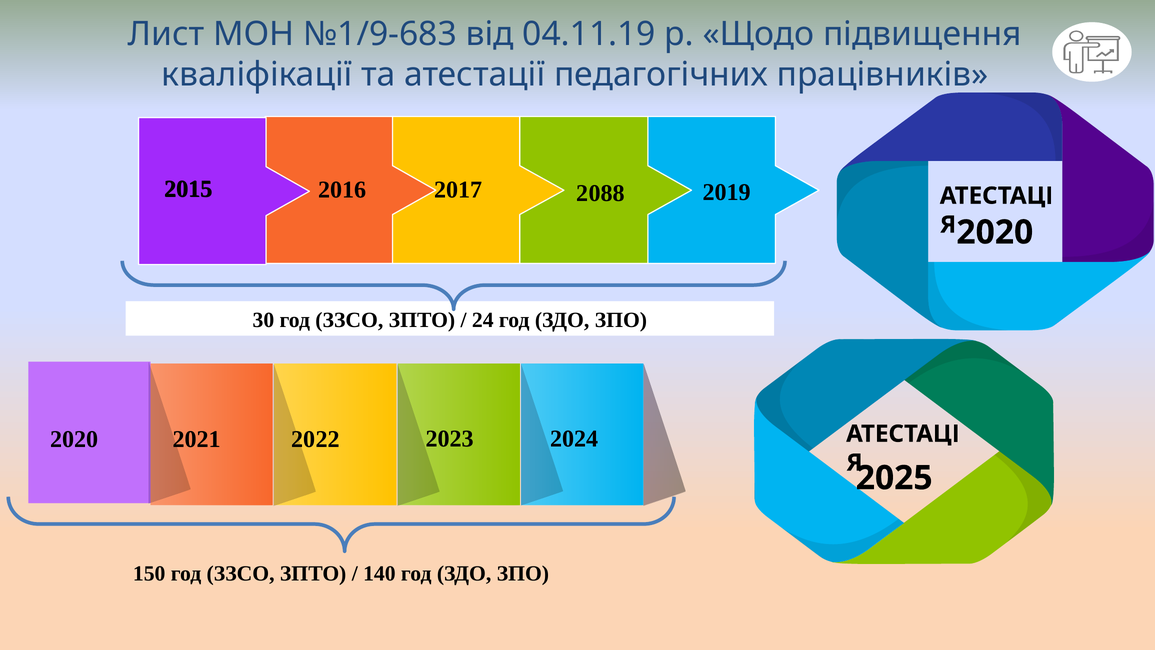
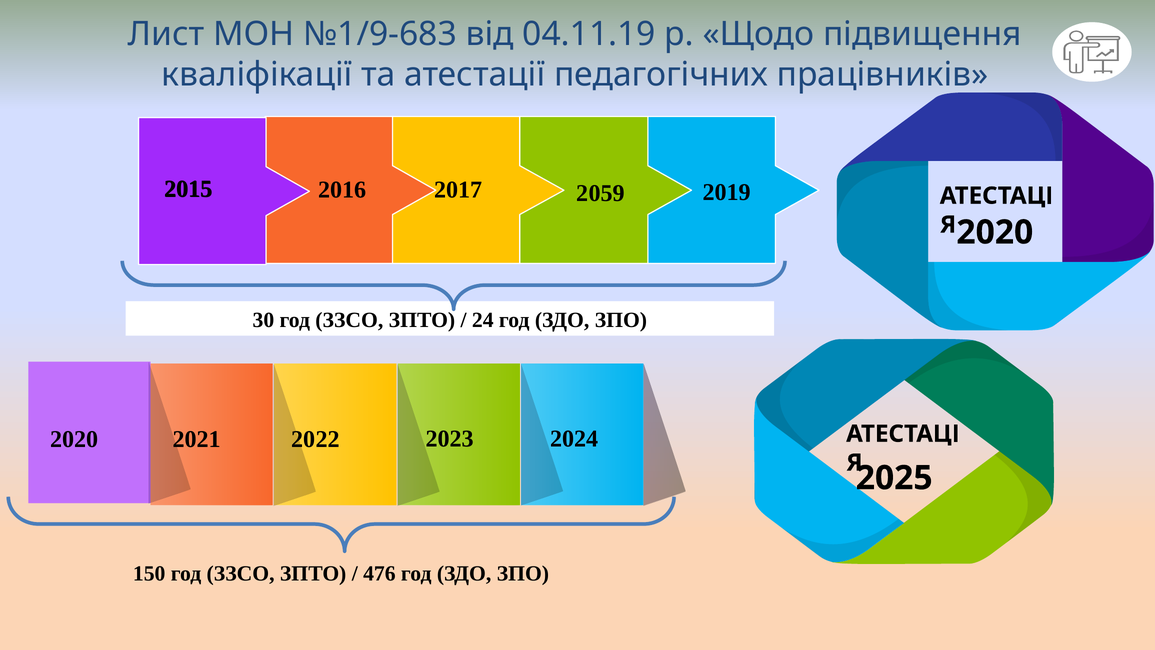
2088: 2088 -> 2059 (601, 193)
140: 140 -> 476 (379, 574)
